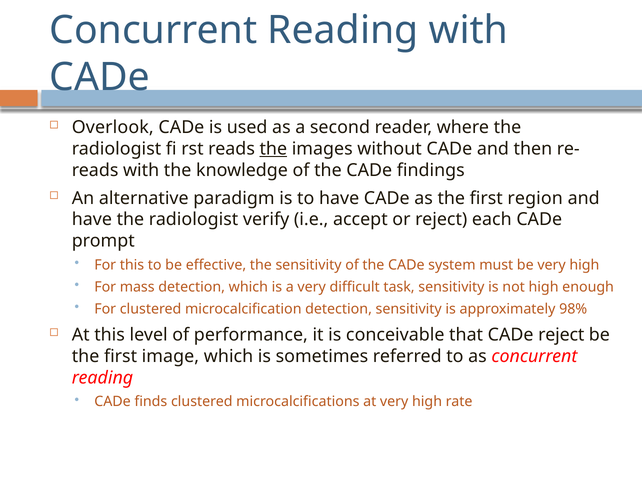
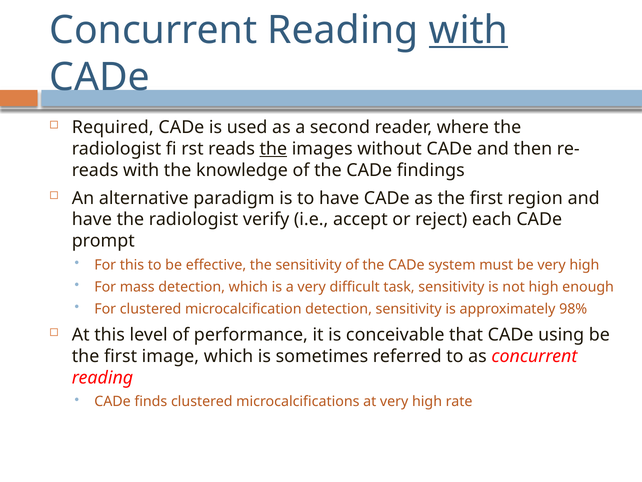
with underline: none -> present (468, 30)
Overlook: Overlook -> Required (113, 127)
CADe reject: reject -> using (561, 334)
